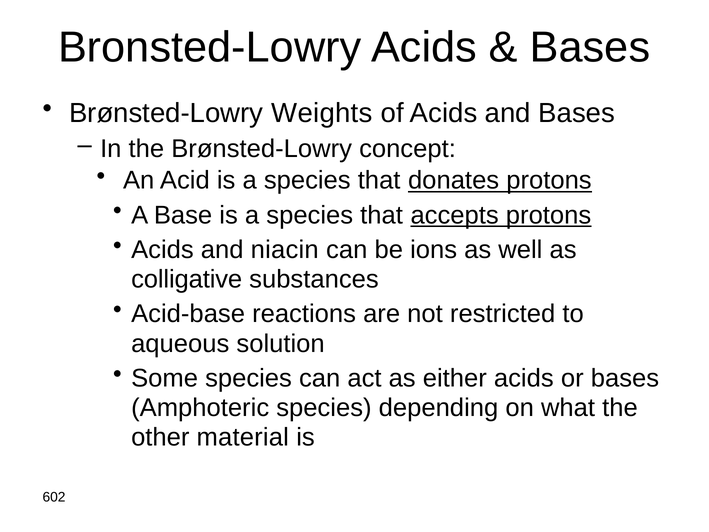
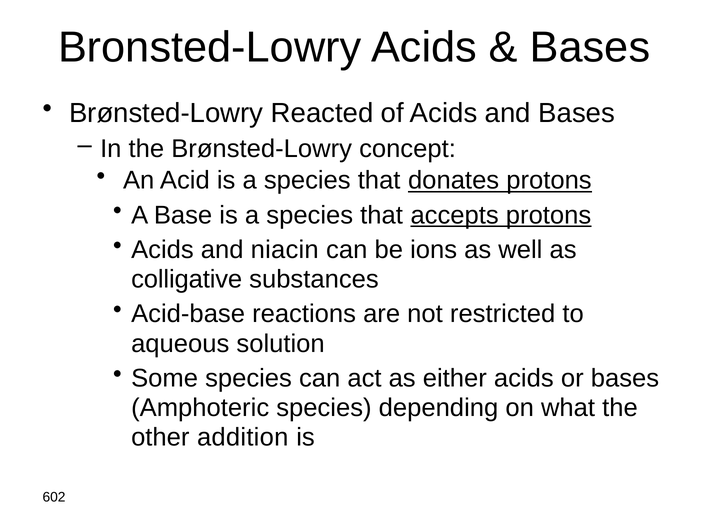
Weights: Weights -> Reacted (322, 113)
material: material -> addition (243, 437)
